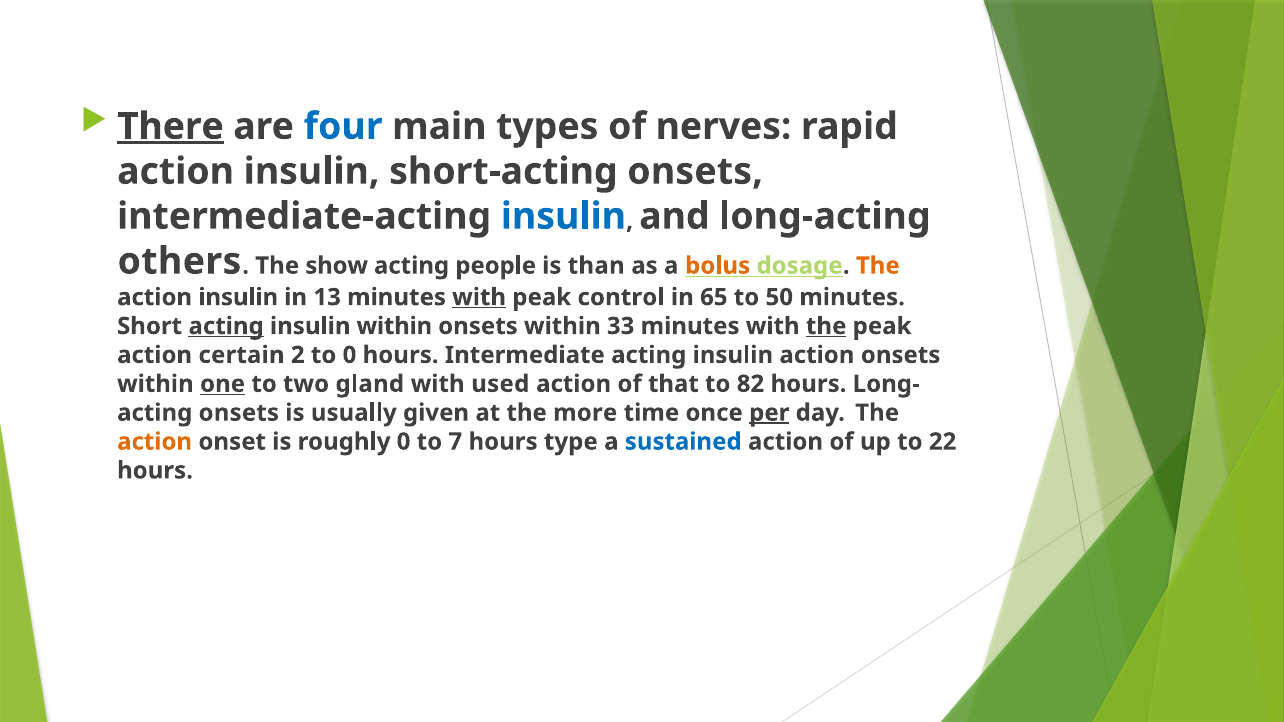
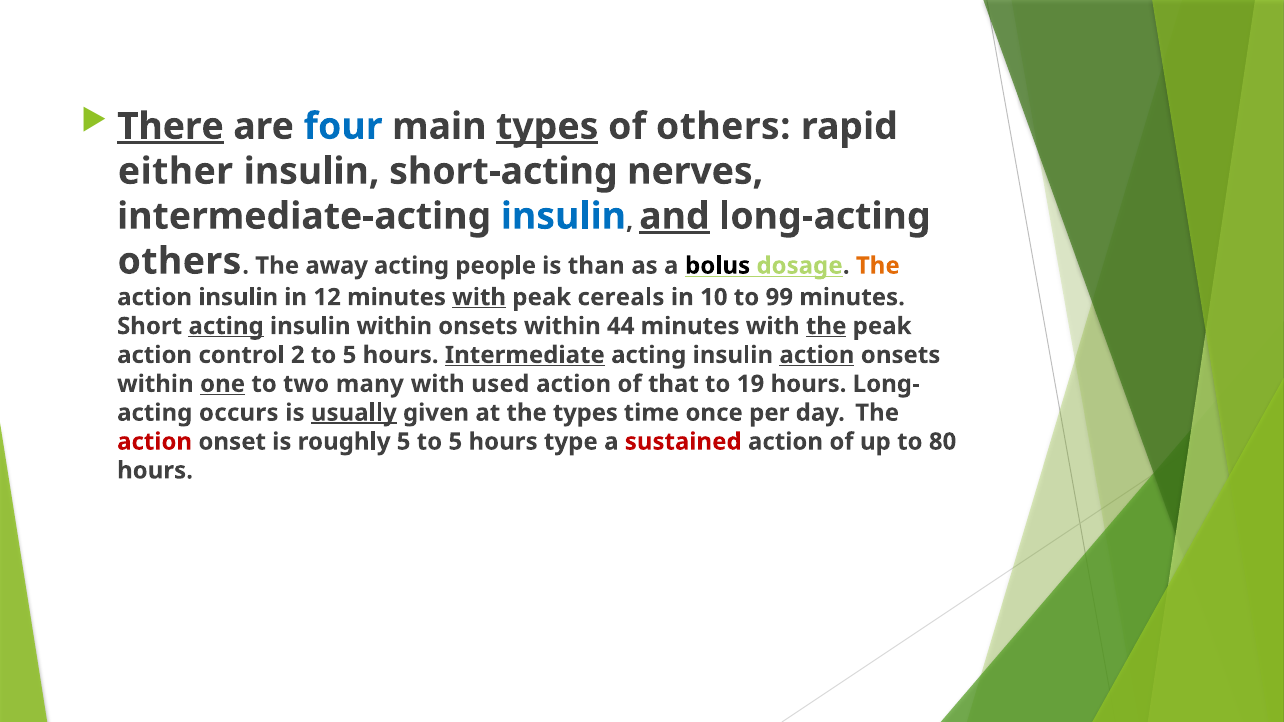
types underline: none -> present (547, 126)
of nerves: nerves -> others (723, 126)
action: action -> either (175, 171)
short-acting onsets: onsets -> nerves (695, 171)
and underline: none -> present (674, 216)
show: show -> away (337, 266)
bolus colour: orange -> black (718, 266)
13: 13 -> 12 (327, 297)
control: control -> cereals (621, 297)
65: 65 -> 10 (714, 297)
50: 50 -> 99 (779, 297)
33: 33 -> 44 (621, 326)
certain: certain -> control (242, 355)
2 to 0: 0 -> 5 (349, 355)
Intermediate underline: none -> present (525, 355)
action underline: none -> present (817, 355)
gland: gland -> many (370, 384)
82: 82 -> 19 (750, 384)
acting onsets: onsets -> occurs (239, 413)
usually underline: none -> present (354, 413)
the more: more -> types (585, 413)
per underline: present -> none (769, 413)
action colour: orange -> red (155, 442)
roughly 0: 0 -> 5 (404, 442)
7: 7 -> 5 (455, 442)
sustained colour: blue -> red (683, 442)
22: 22 -> 80 (943, 442)
